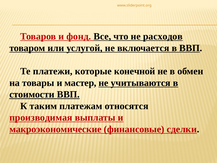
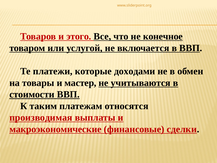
фонд: фонд -> этого (79, 36)
расходов: расходов -> конечное (163, 36)
конечной: конечной -> доходами (135, 71)
